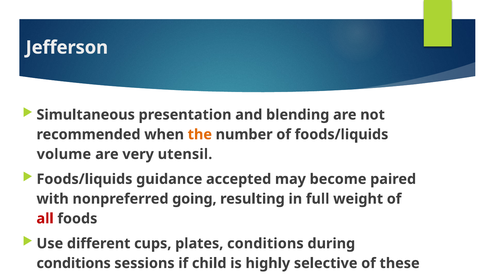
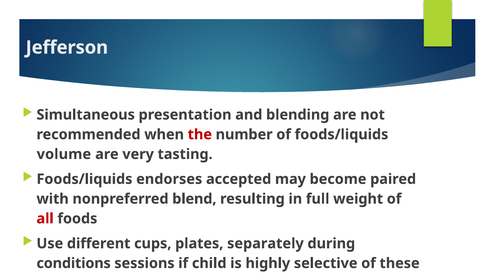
the colour: orange -> red (200, 134)
utensil: utensil -> tasting (185, 154)
guidance: guidance -> endorses (169, 179)
going: going -> blend (194, 198)
plates conditions: conditions -> separately (265, 243)
